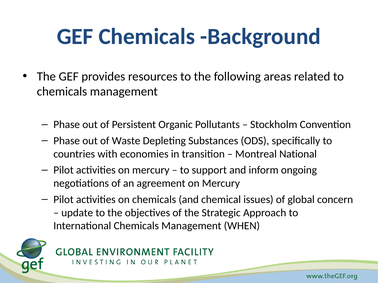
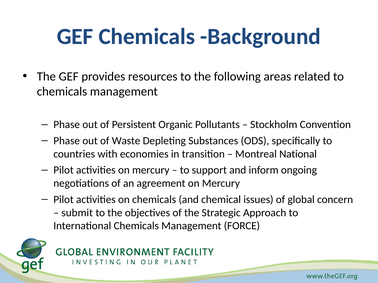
update: update -> submit (77, 213)
WHEN: WHEN -> FORCE (242, 226)
